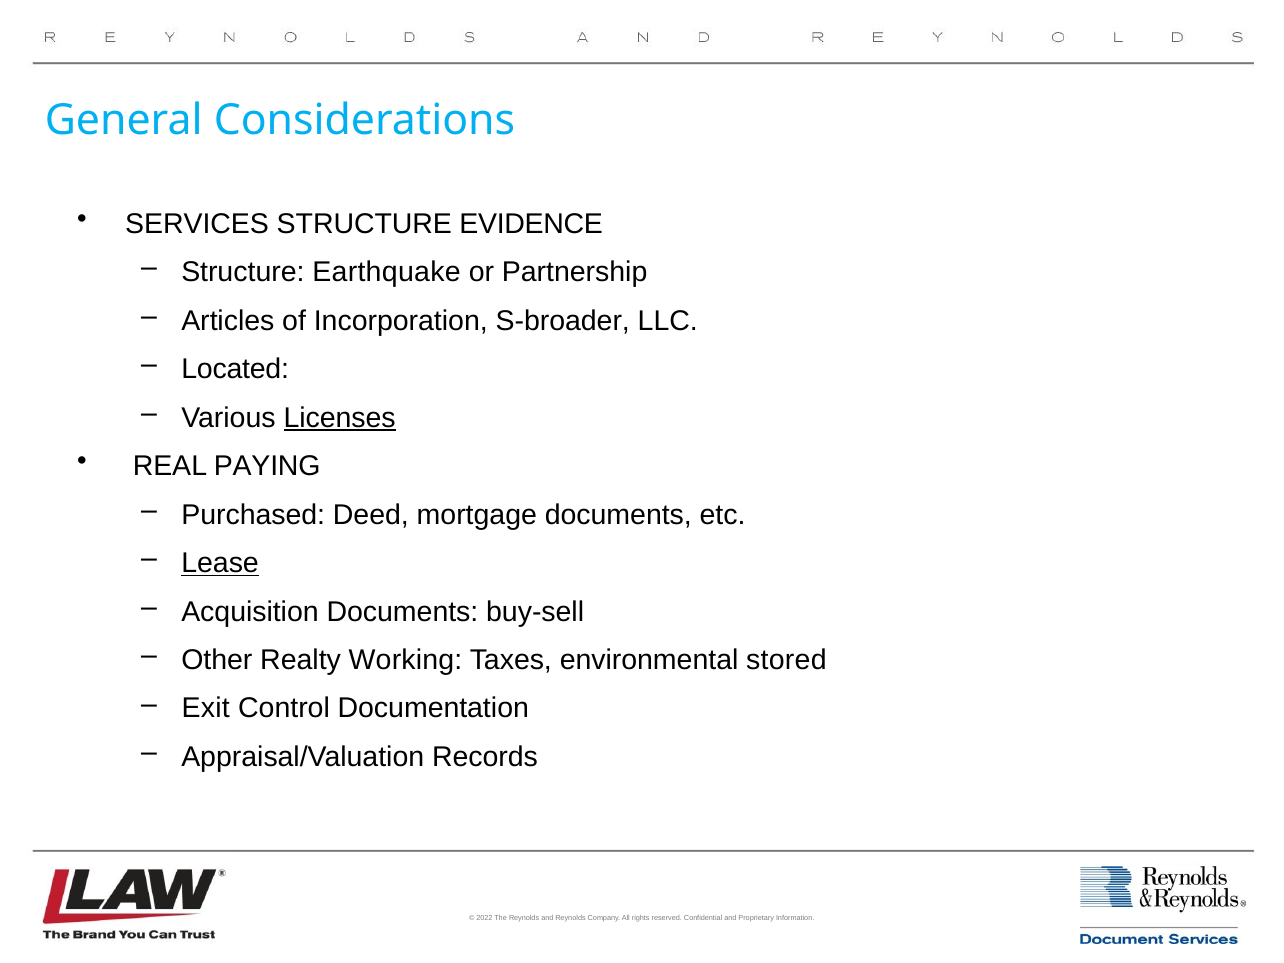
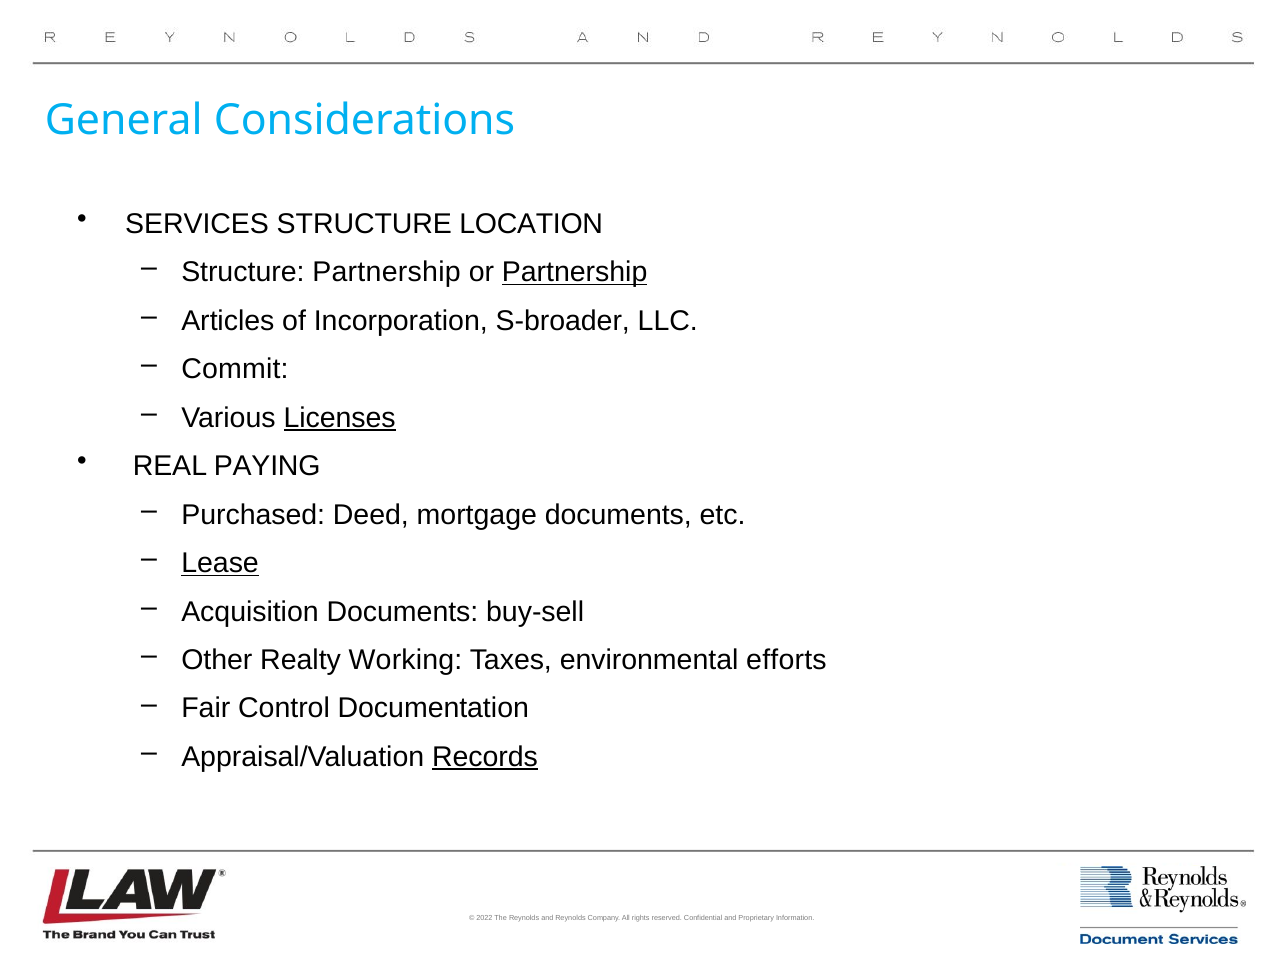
EVIDENCE: EVIDENCE -> LOCATION (531, 224)
Structure Earthquake: Earthquake -> Partnership (387, 272)
Partnership underline: none -> present (575, 272)
Located: Located -> Commit (235, 369)
stored: stored -> efforts (786, 660)
Exit: Exit -> Fair (206, 709)
Records underline: none -> present (485, 757)
